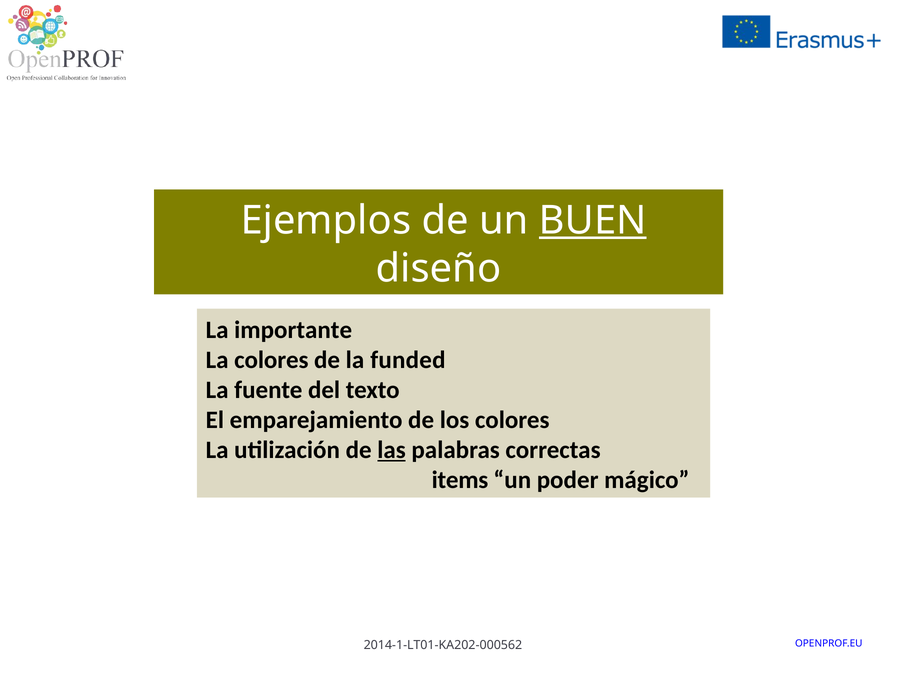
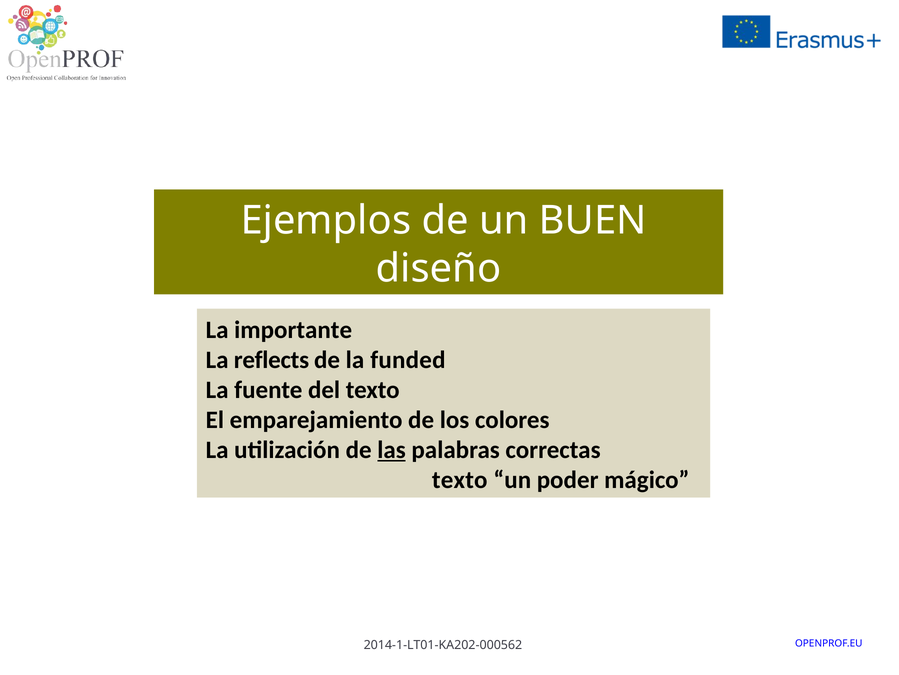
BUEN underline: present -> none (593, 220)
La colores: colores -> reflects (271, 359)
items: items -> texto (460, 479)
